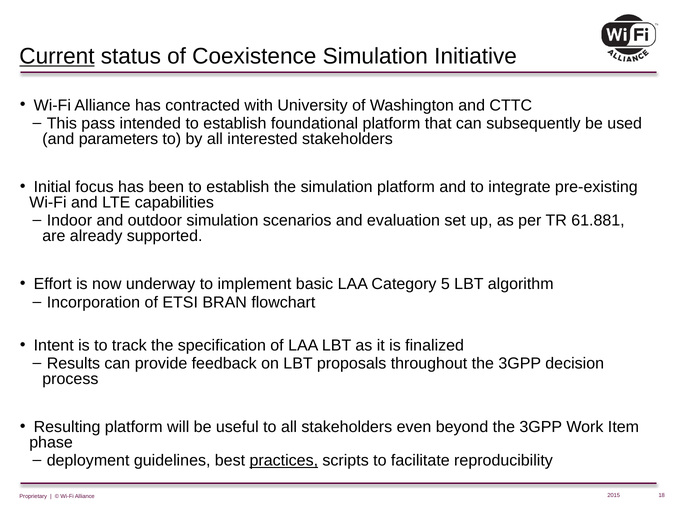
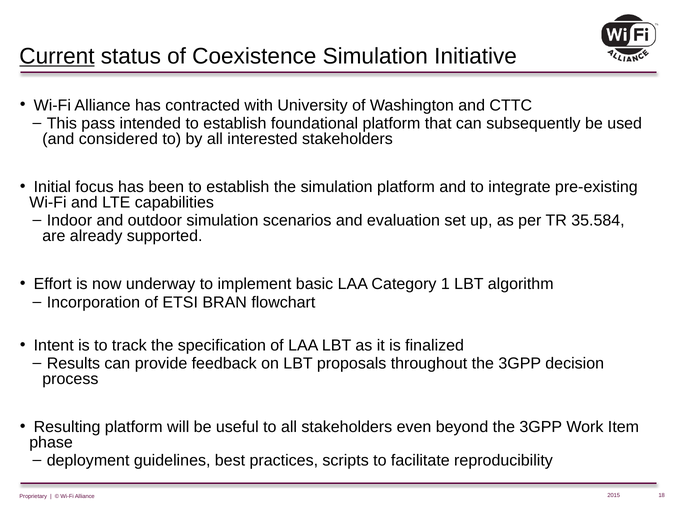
parameters: parameters -> considered (118, 139)
61.881: 61.881 -> 35.584 (598, 220)
5: 5 -> 1 (445, 284)
practices underline: present -> none (284, 460)
